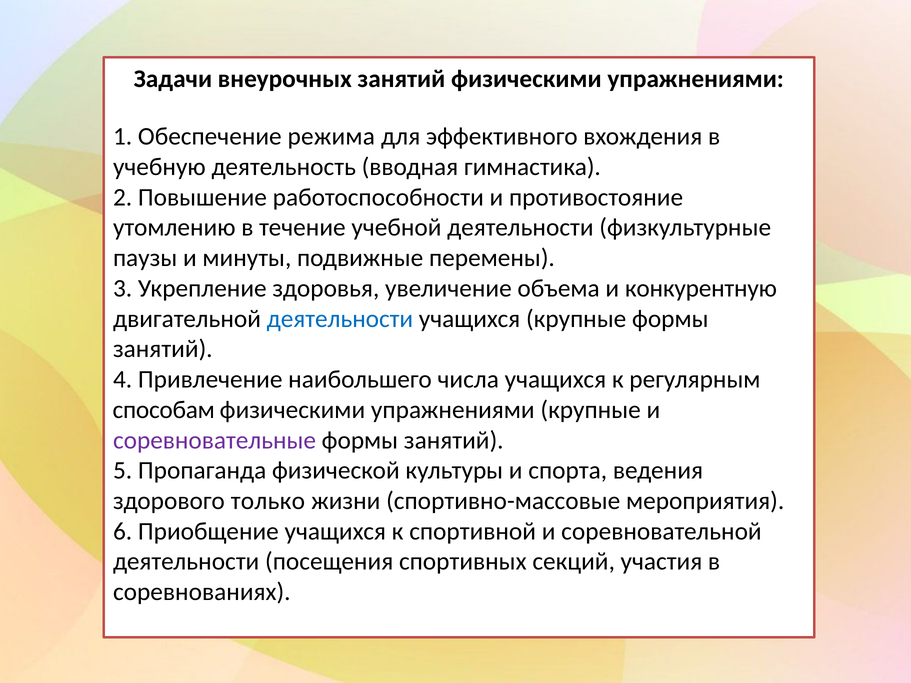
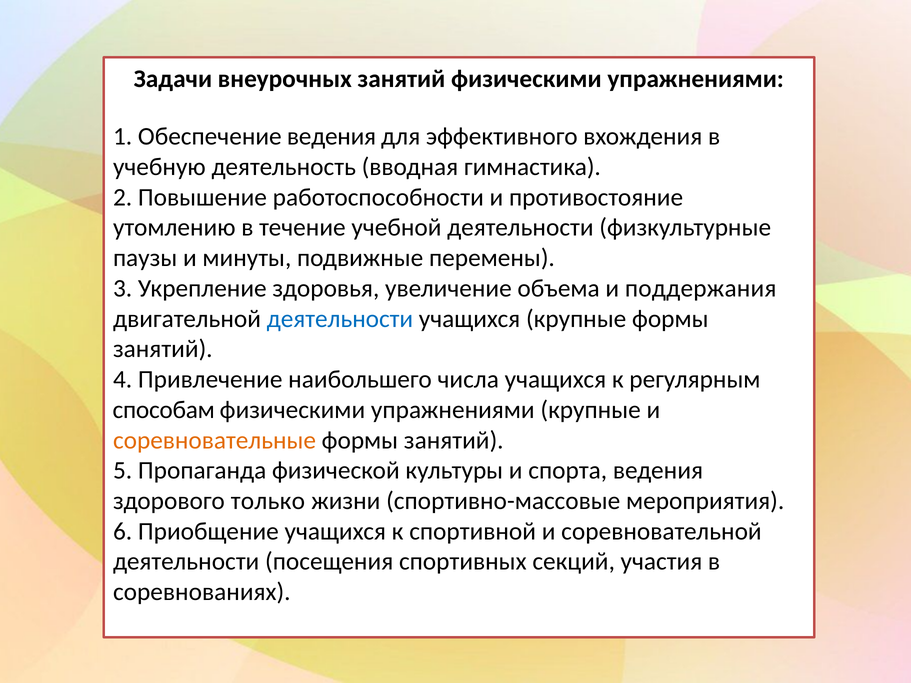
Обеспечение режима: режима -> ведения (332, 137)
конкурентную: конкурентную -> поддержания (701, 288)
соревновательные colour: purple -> orange (215, 440)
